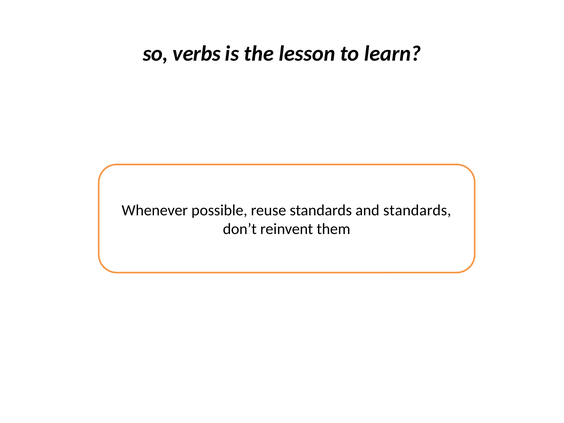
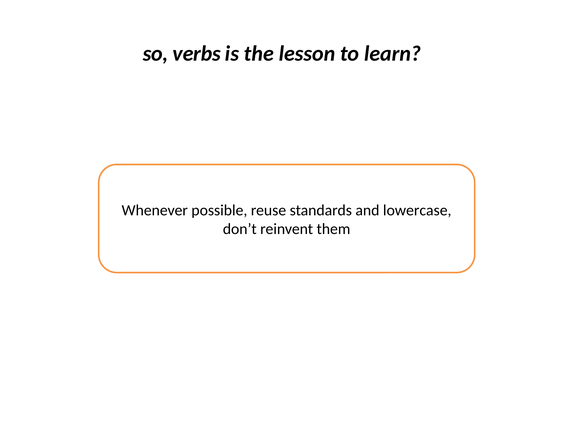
and standards: standards -> lowercase (417, 210)
